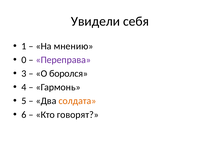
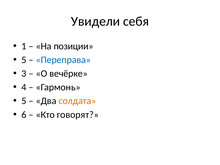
мнению: мнению -> позиции (74, 46)
0: 0 -> 5 (24, 60)
Переправа colour: purple -> blue (63, 60)
боролся: боролся -> вечёрке (69, 74)
